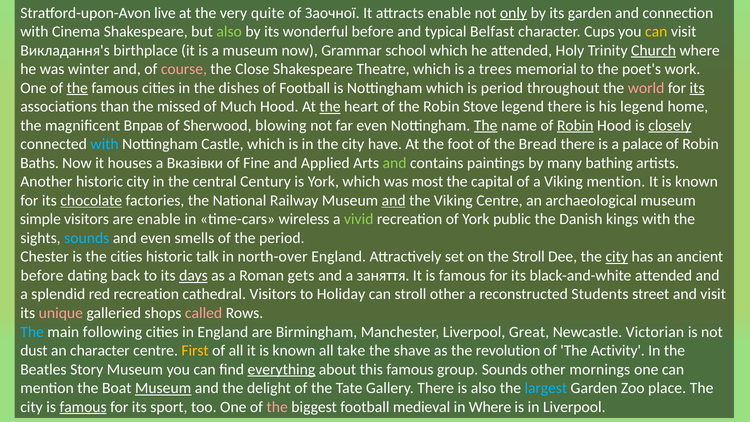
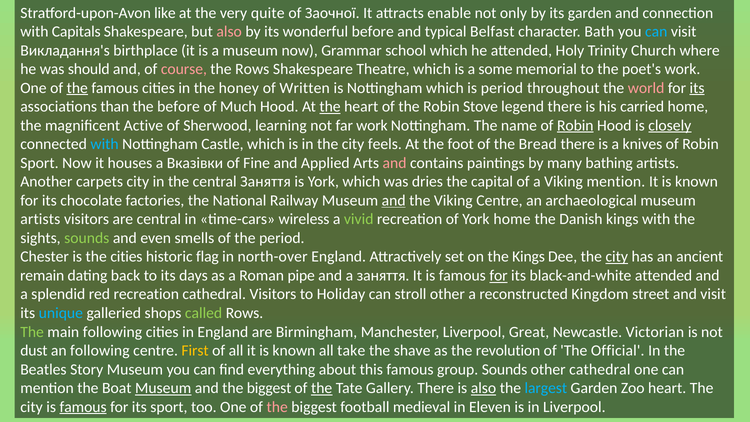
live: live -> like (165, 13)
only underline: present -> none (513, 13)
Cinema: Cinema -> Capitals (76, 32)
also colour: light green -> pink (229, 32)
Cups: Cups -> Bath (599, 32)
can colour: yellow -> light blue (656, 32)
Church underline: present -> none (654, 50)
winter: winter -> should (89, 69)
the Close: Close -> Rows (252, 69)
trees: trees -> some (496, 69)
dishes: dishes -> honey (239, 88)
of Football: Football -> Written (305, 88)
the missed: missed -> before (179, 107)
his legend: legend -> carried (642, 107)
Вправ: Вправ -> Active (143, 125)
blowing: blowing -> learning (281, 125)
far even: even -> work (372, 125)
The underline: present -> none (486, 125)
have: have -> feels (385, 144)
palace: palace -> knives (642, 144)
Baths: Baths -> Sport (39, 163)
and colour: light green -> pink (395, 163)
Another historic: historic -> carpets (100, 182)
central Century: Century -> Заняття (266, 182)
most: most -> dries (427, 182)
chocolate underline: present -> none (91, 200)
simple: simple -> artists (40, 219)
are enable: enable -> central (159, 219)
York public: public -> home (512, 219)
sounds colour: light blue -> light green (87, 238)
talk: talk -> flag (207, 257)
the Stroll: Stroll -> Kings (529, 257)
before: before -> remain (42, 275)
days underline: present -> none (193, 275)
gets: gets -> pipe (301, 275)
for underline: none -> present (499, 275)
Students: Students -> Kingdom (600, 294)
unique colour: pink -> light blue (61, 313)
called colour: pink -> light green (204, 313)
The colour: light blue -> light green (32, 332)
an character: character -> following (100, 351)
Activity: Activity -> Official (618, 351)
everything underline: present -> none (281, 369)
other mornings: mornings -> cathedral (600, 369)
and the delight: delight -> biggest (269, 388)
the underline: none -> present (322, 388)
also underline: none -> present (483, 388)
Zoo place: place -> heart (667, 388)
in Where: Where -> Eleven (490, 407)
